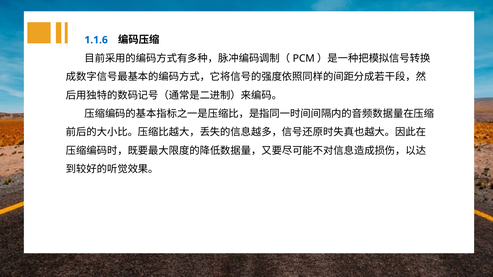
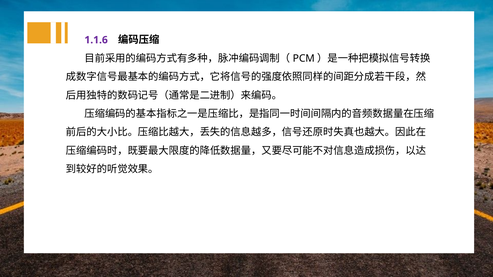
1.1.6 colour: blue -> purple (96, 40)
